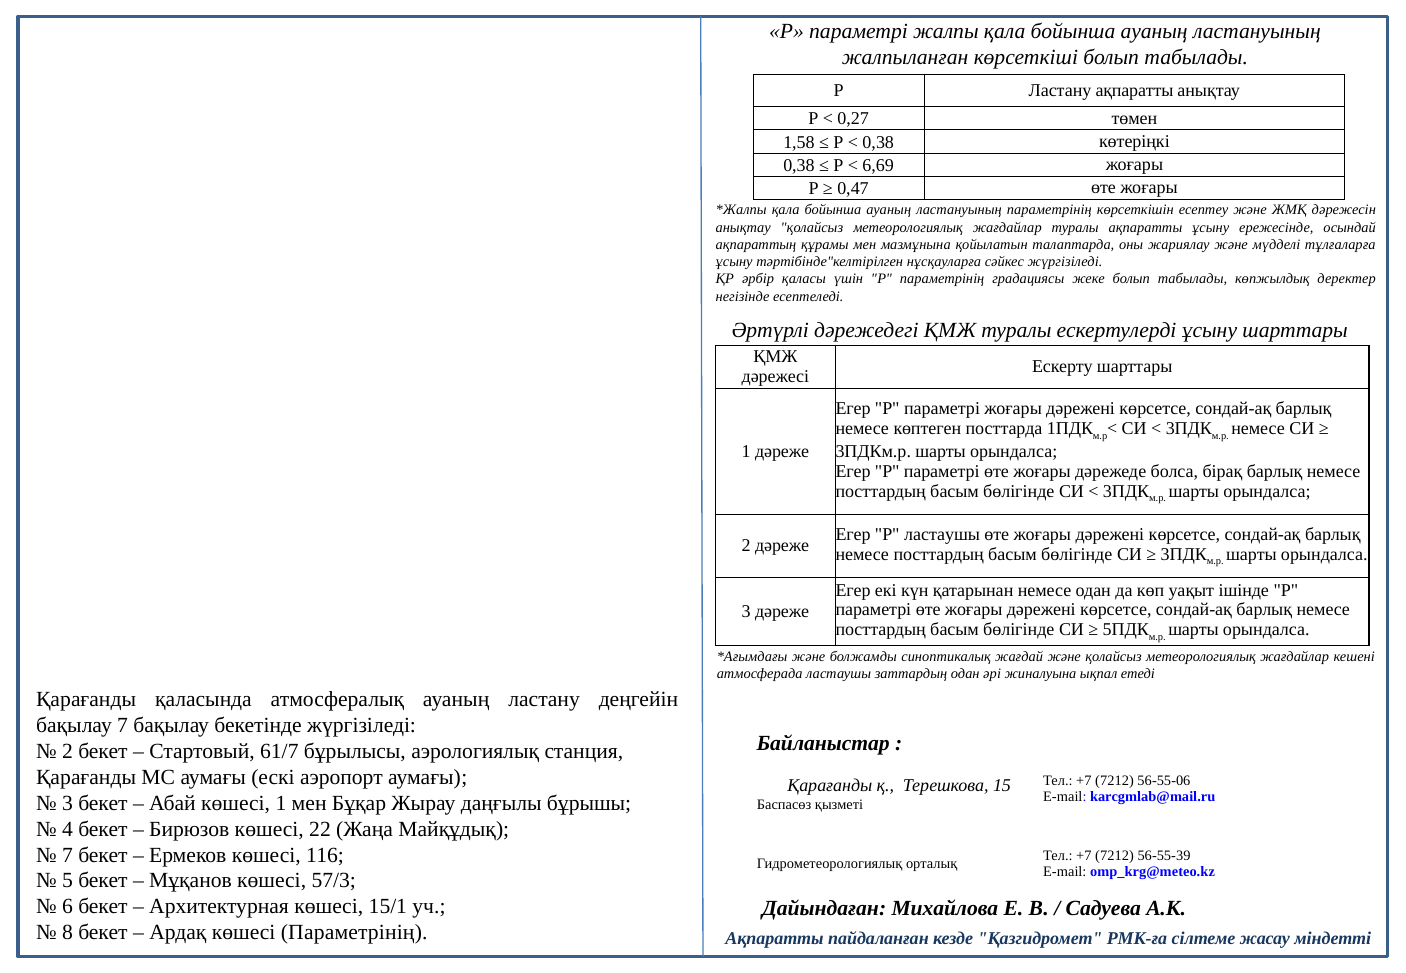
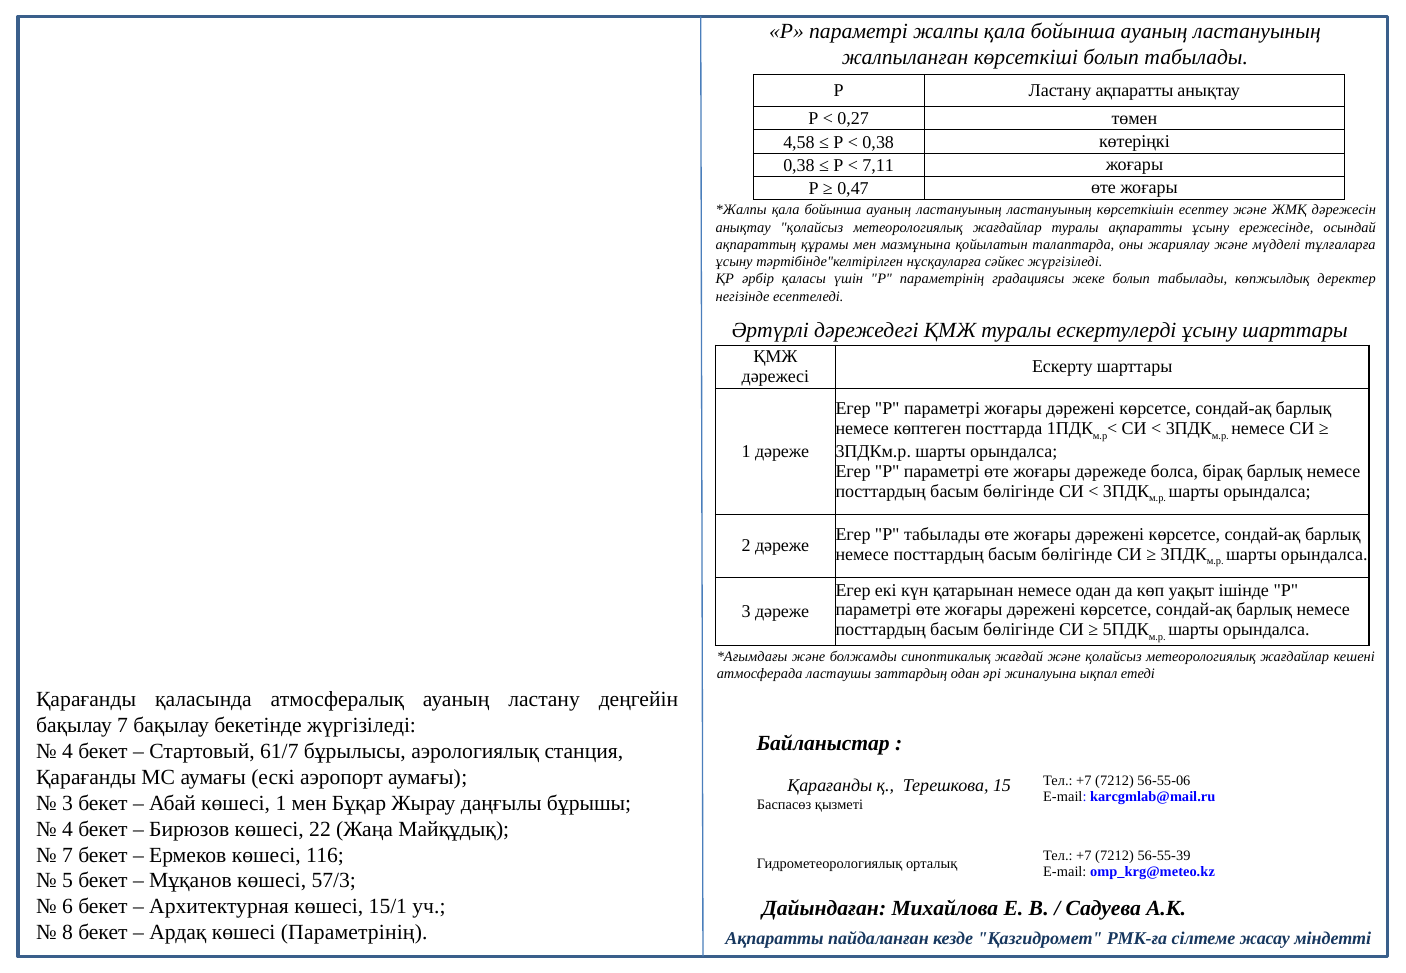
1,58: 1,58 -> 4,58 (799, 142)
6,69: 6,69 -> 7,11 (878, 165)
ластануының параметрінің: параметрінің -> ластануының (1049, 210)
Р ластаушы: ластаушы -> табылады (942, 535)
2: 2 -> 4 (68, 751)
